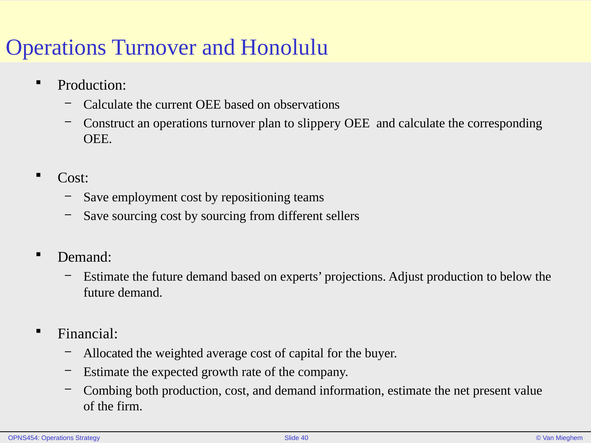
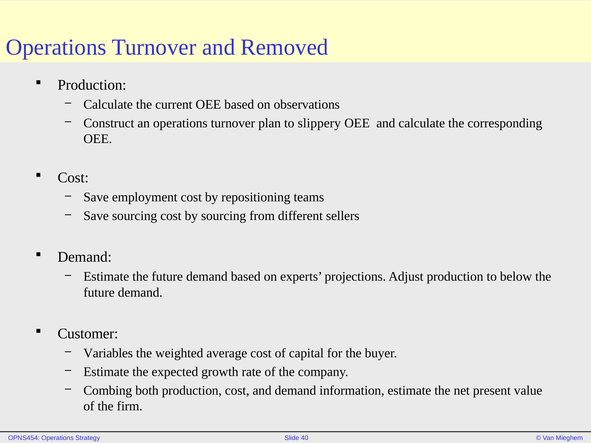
Honolulu: Honolulu -> Removed (284, 47)
Financial: Financial -> Customer (88, 334)
Allocated: Allocated -> Variables (108, 353)
